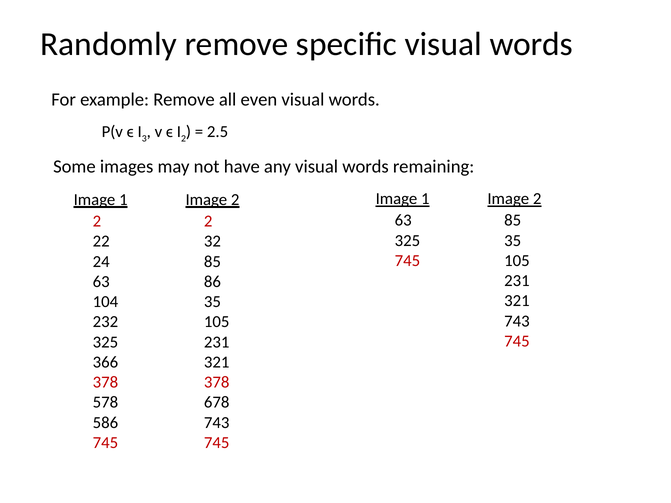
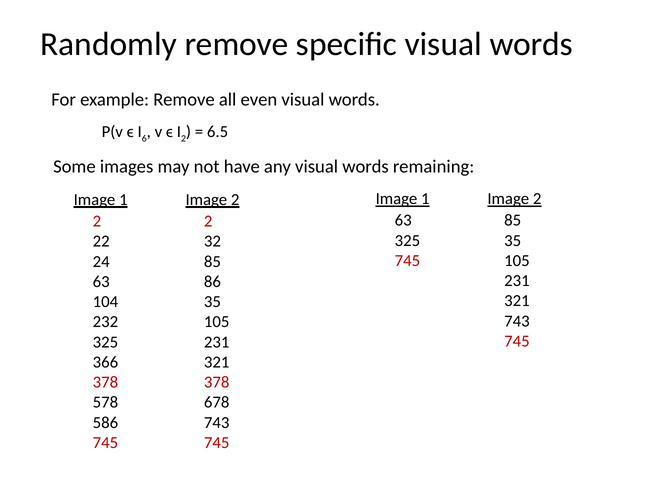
3: 3 -> 6 (144, 138)
2.5: 2.5 -> 6.5 (218, 132)
